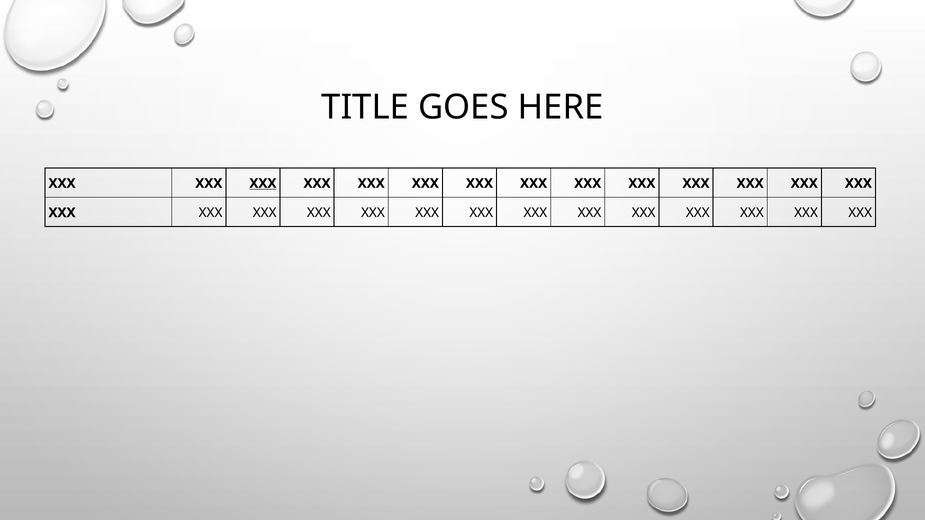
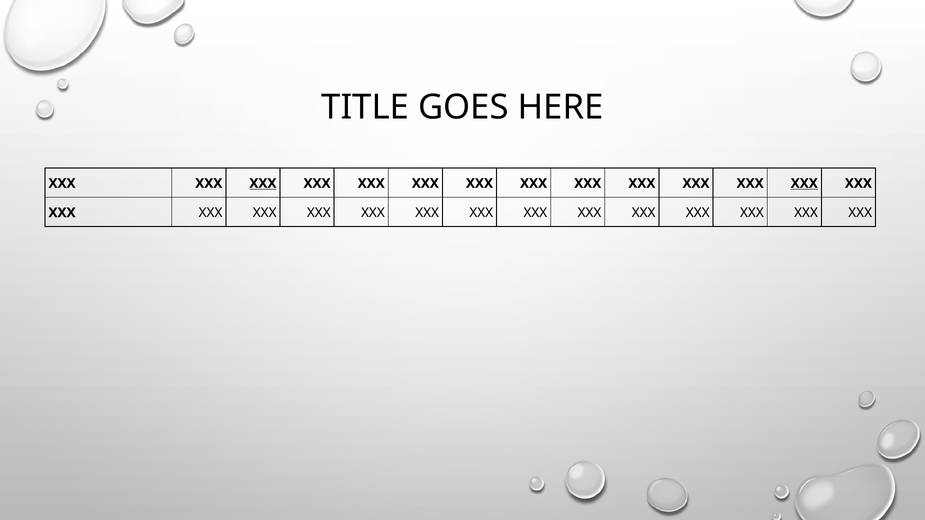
XXX underline: none -> present (804, 183)
